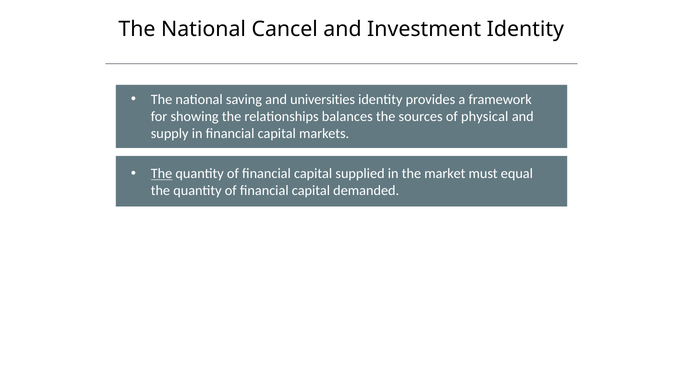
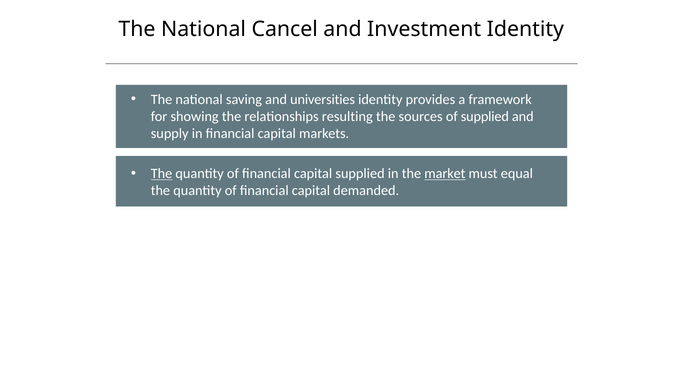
balances: balances -> resulting (347, 117)
of physical: physical -> supplied (485, 117)
market underline: none -> present (445, 174)
